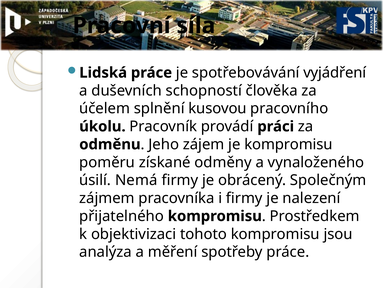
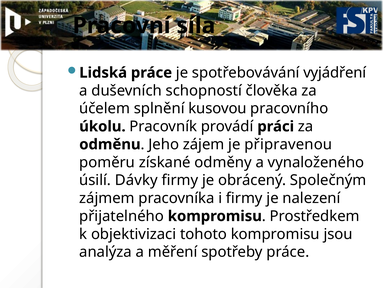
je kompromisu: kompromisu -> připravenou (288, 144)
Nemá: Nemá -> Dávky (136, 180)
